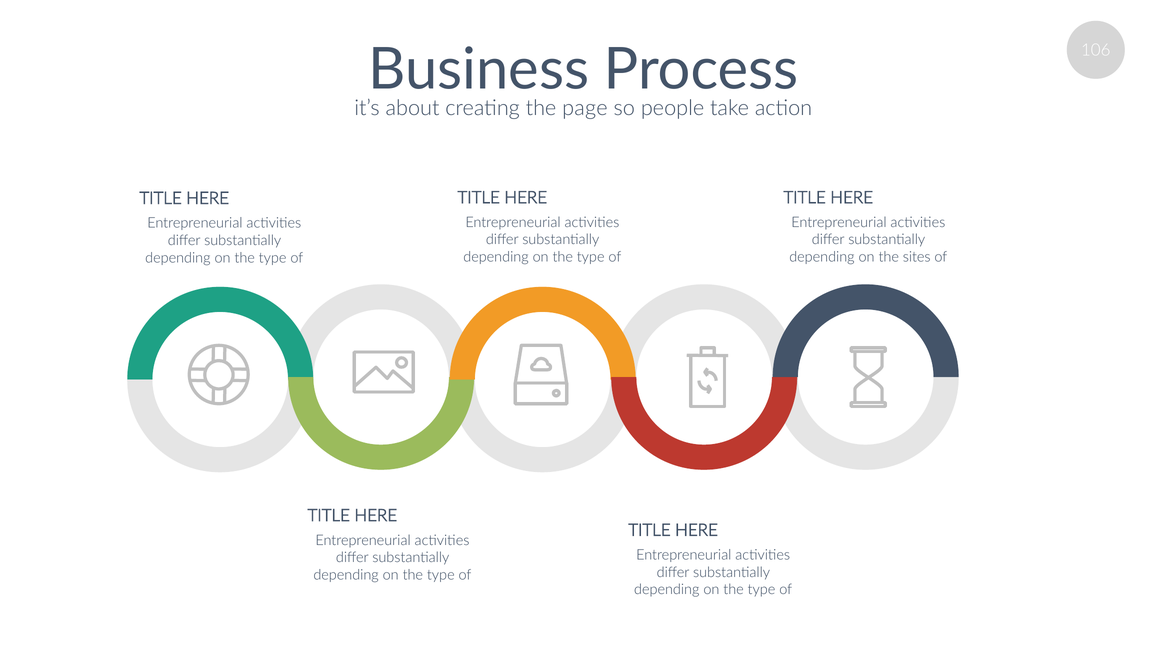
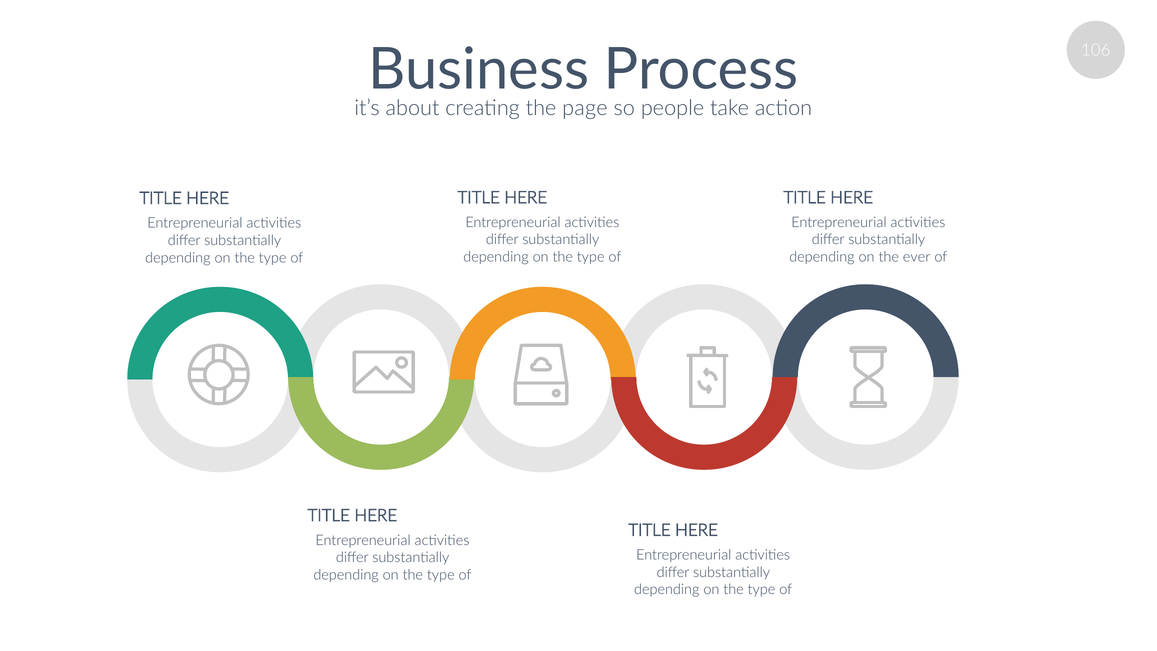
sites: sites -> ever (917, 257)
